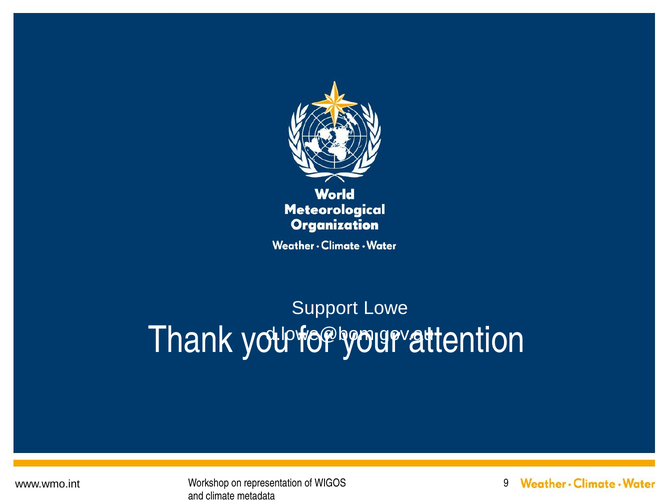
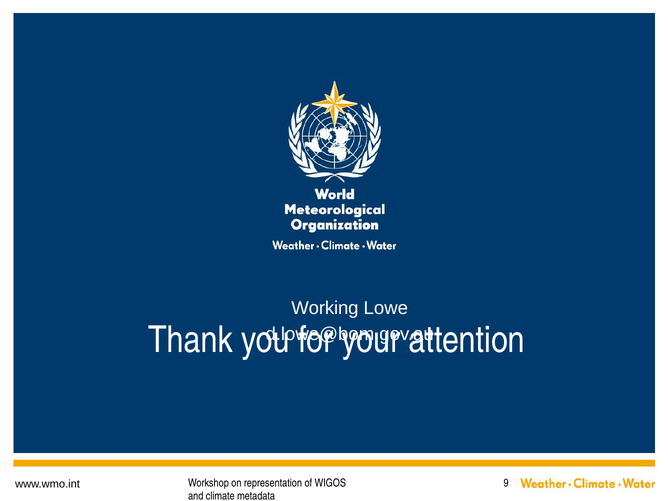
Support: Support -> Working (325, 308)
